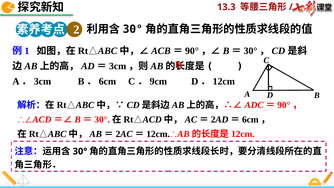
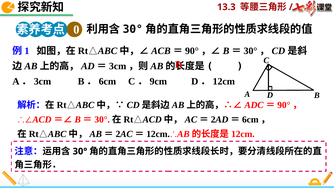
2: 2 -> 0 (76, 30)
